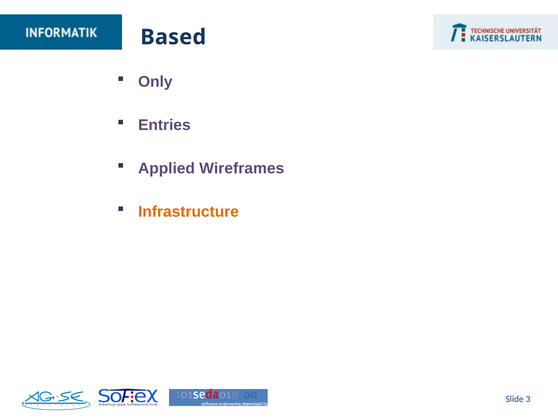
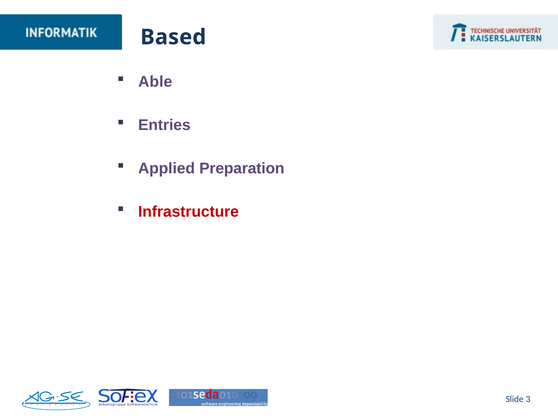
Only: Only -> Able (155, 82)
Wireframes: Wireframes -> Preparation (242, 169)
Infrastructure colour: orange -> red (188, 212)
